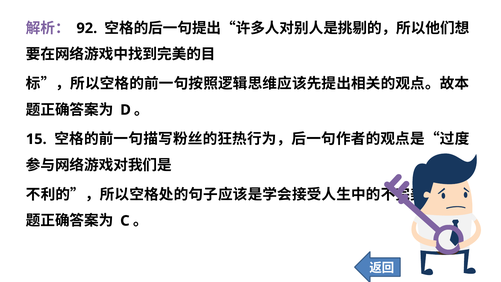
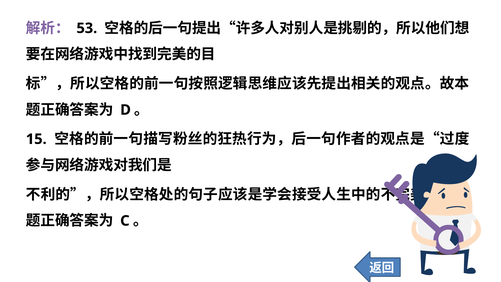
92: 92 -> 53 (87, 28)
